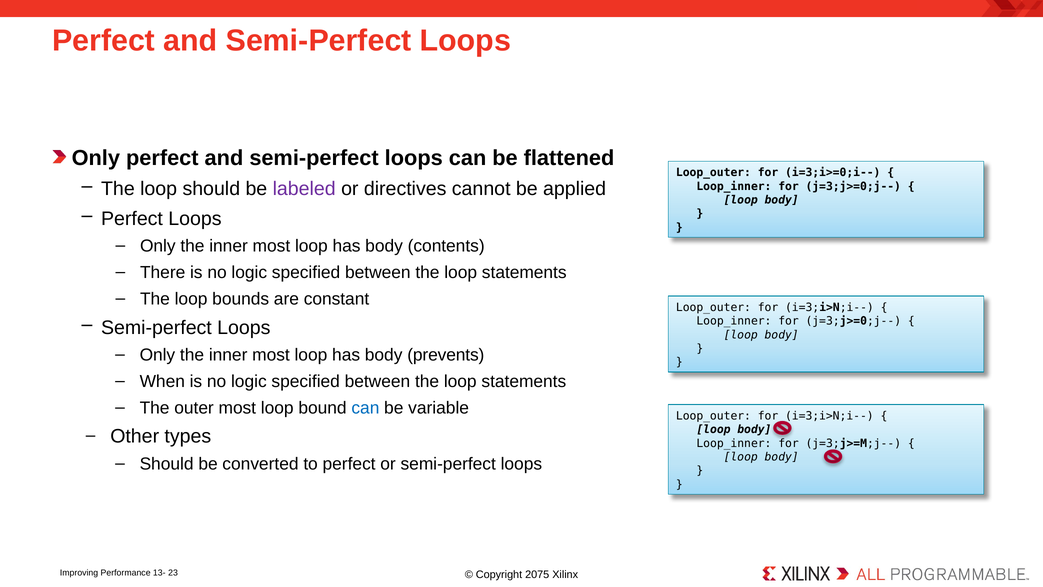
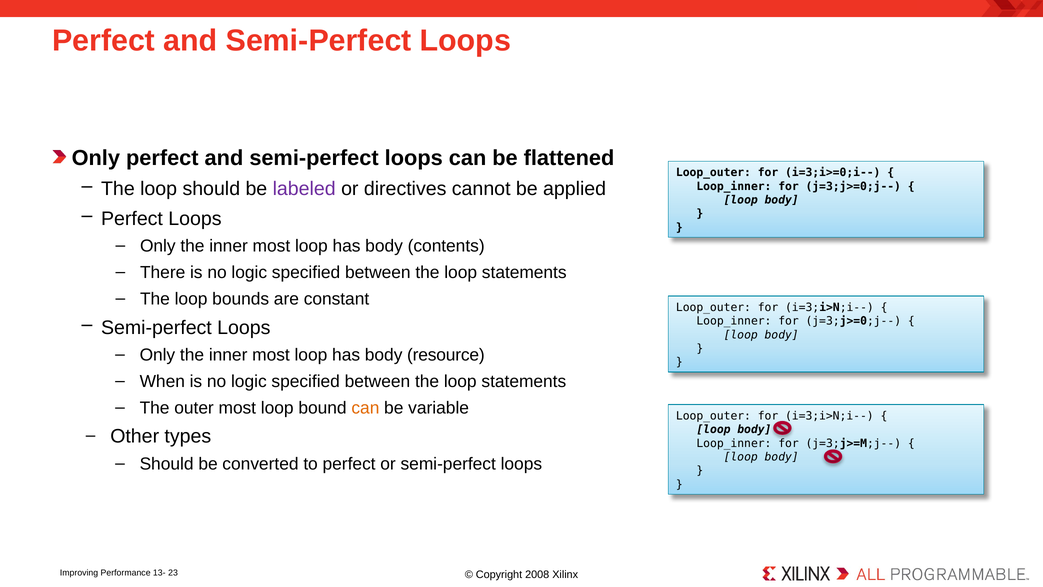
prevents: prevents -> resource (446, 355)
can colour: blue -> orange (365, 408)
2075: 2075 -> 2008 (537, 574)
